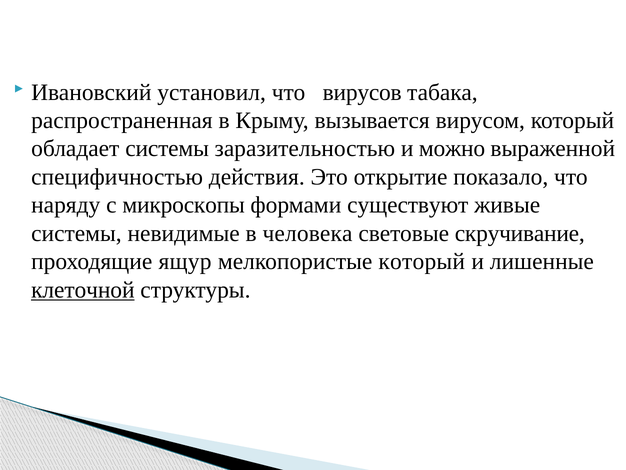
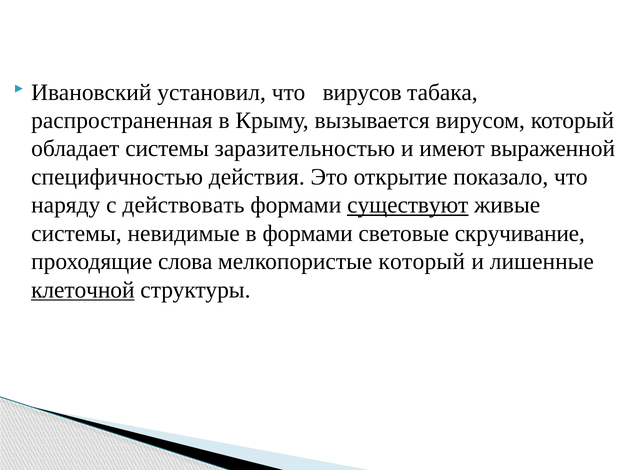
можно: можно -> имеют (452, 149)
микроскопы: микроскопы -> действовать (183, 205)
существуют underline: none -> present (408, 205)
в человека: человека -> формами (308, 233)
ящур: ящур -> слова (185, 261)
